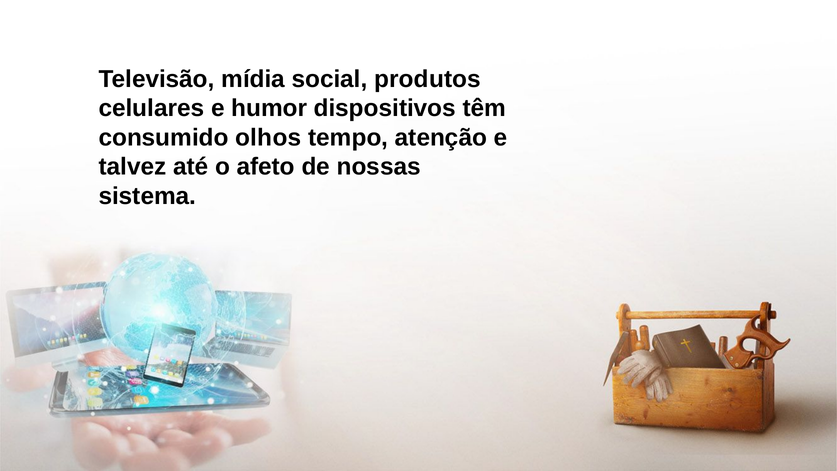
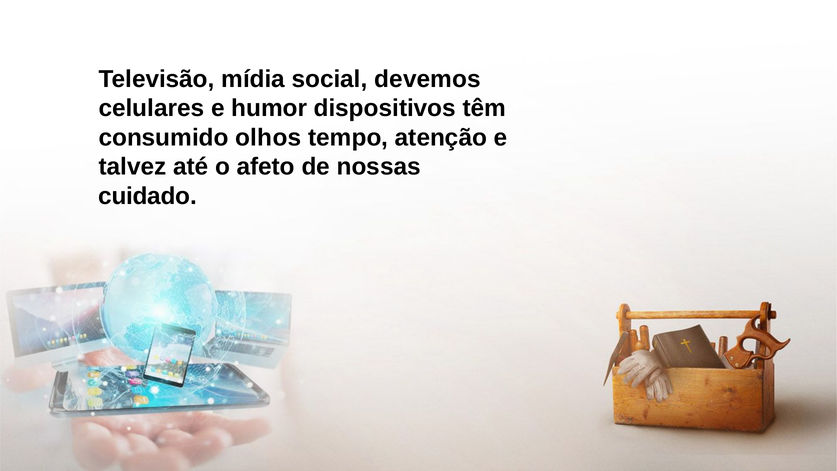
produtos: produtos -> devemos (428, 79)
sistema: sistema -> cuidado (147, 196)
